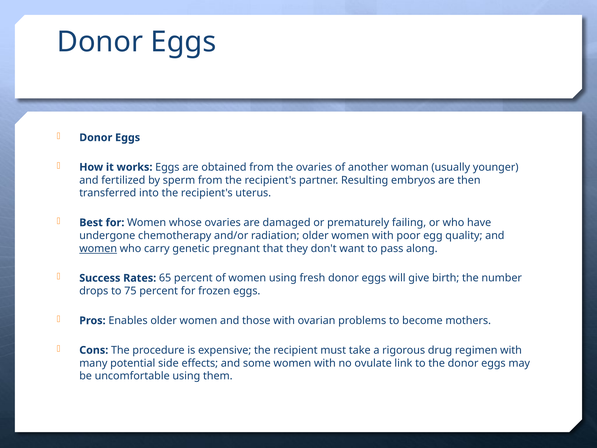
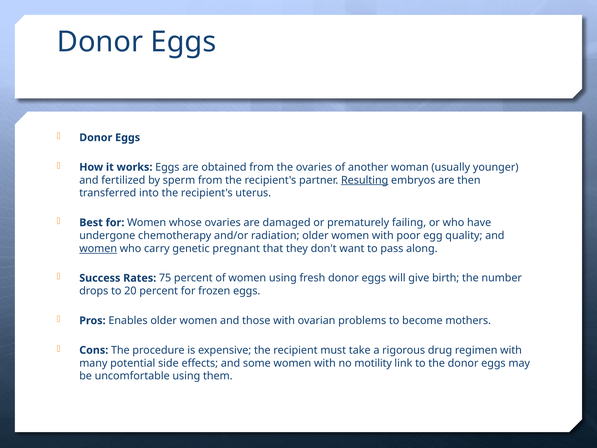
Resulting underline: none -> present (365, 180)
65: 65 -> 75 (165, 278)
75: 75 -> 20 (130, 291)
ovulate: ovulate -> motility (373, 363)
